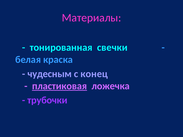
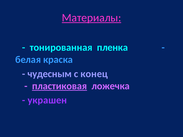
Материалы underline: none -> present (91, 18)
свечки: свечки -> пленка (112, 48)
трубочки: трубочки -> украшен (47, 100)
